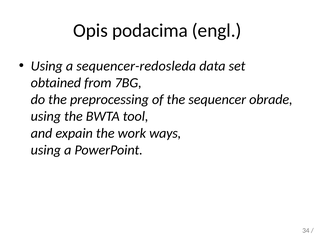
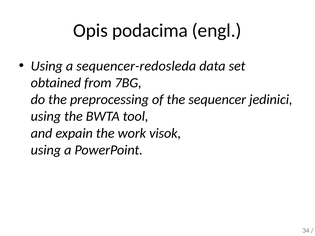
obrade: obrade -> jedinici (271, 100)
ways: ways -> visok (165, 133)
